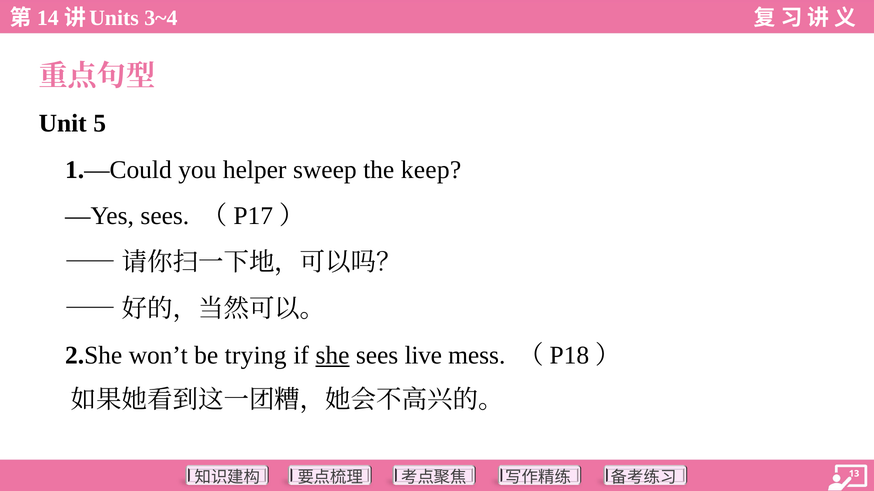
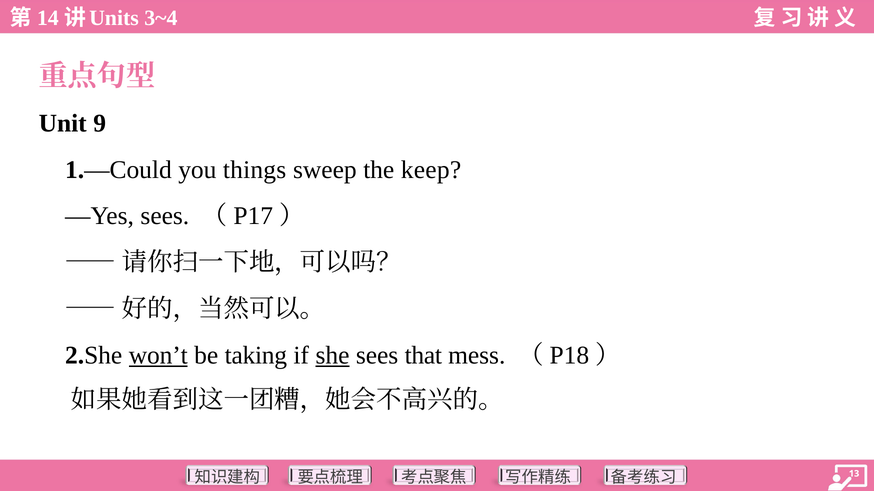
5: 5 -> 9 (100, 123)
helper: helper -> things (255, 170)
won’t underline: none -> present (158, 356)
trying: trying -> taking (256, 356)
live: live -> that (423, 356)
